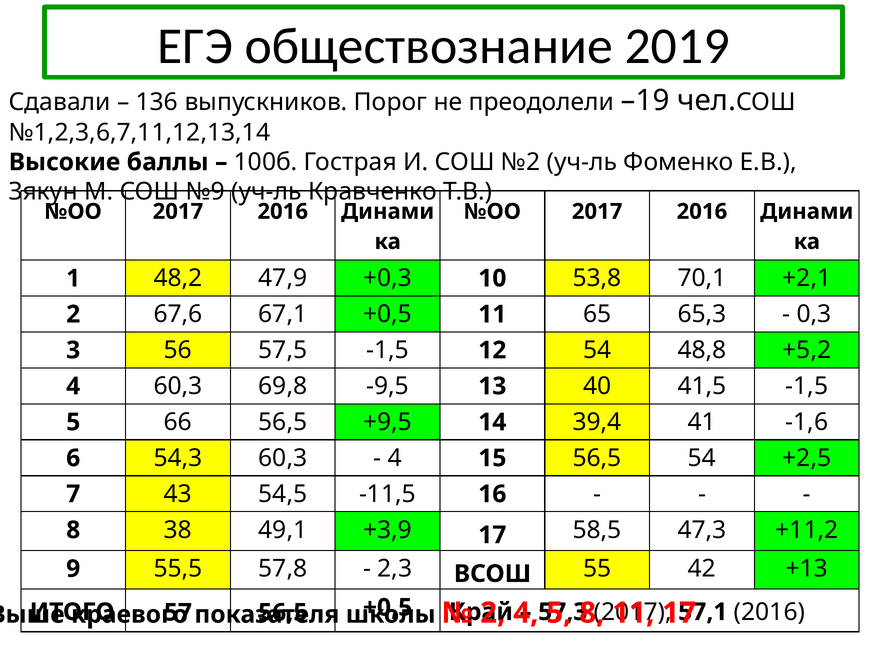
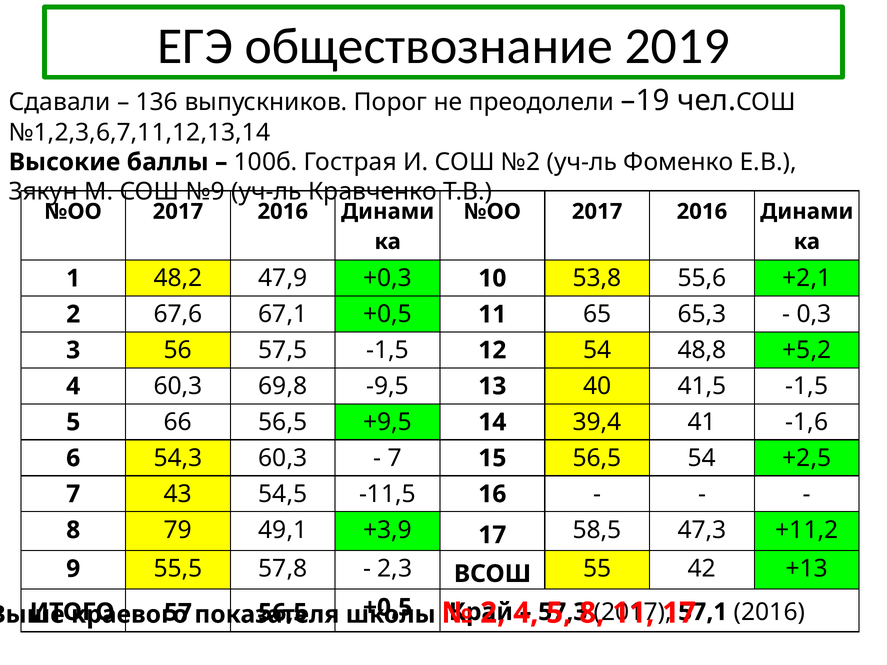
70,1: 70,1 -> 55,6 (702, 278)
4: 4 -> 7 (395, 458)
38: 38 -> 79 (178, 530)
